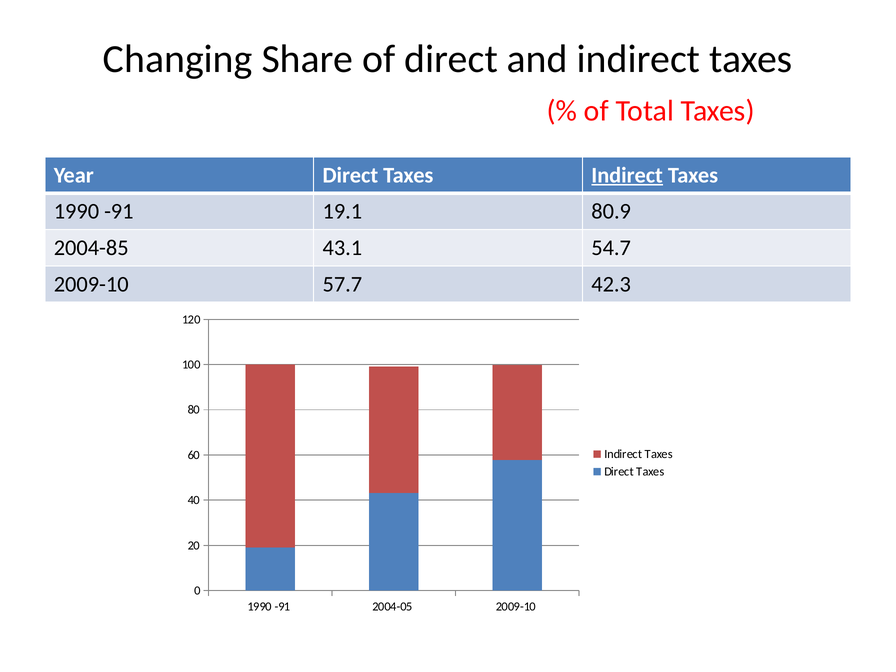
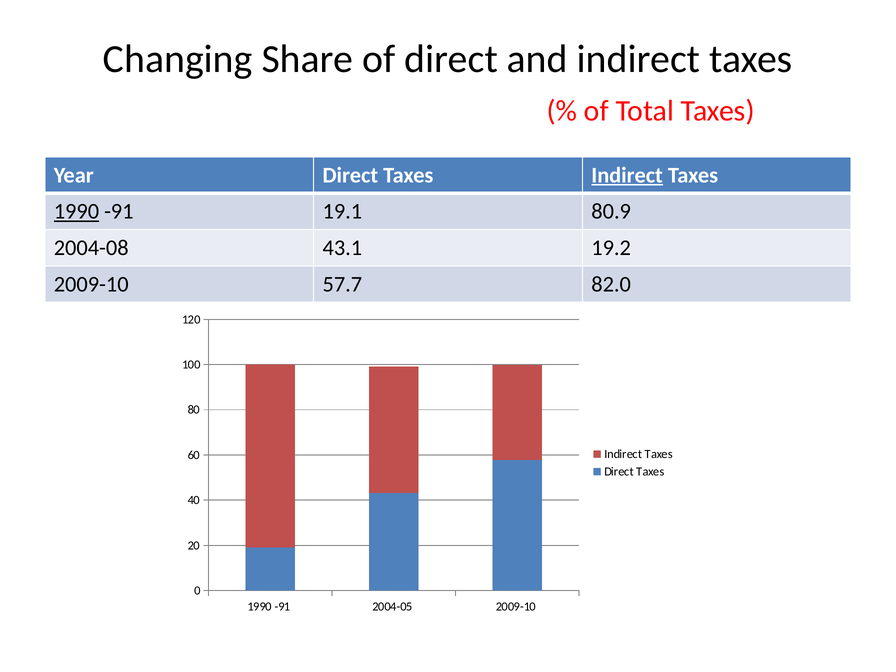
1990 underline: none -> present (76, 212)
2004-85: 2004-85 -> 2004-08 (91, 248)
54.7: 54.7 -> 19.2 (611, 248)
42.3: 42.3 -> 82.0 (611, 284)
